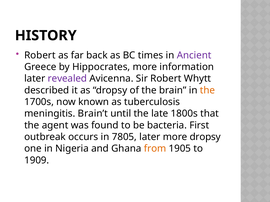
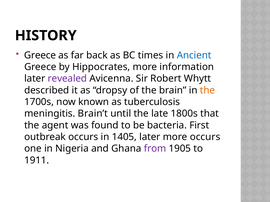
Robert: Robert -> Greece (40, 55)
Ancient colour: purple -> blue (194, 55)
7805: 7805 -> 1405 (124, 137)
more dropsy: dropsy -> occurs (205, 137)
from colour: orange -> purple (155, 149)
1909: 1909 -> 1911 (37, 161)
